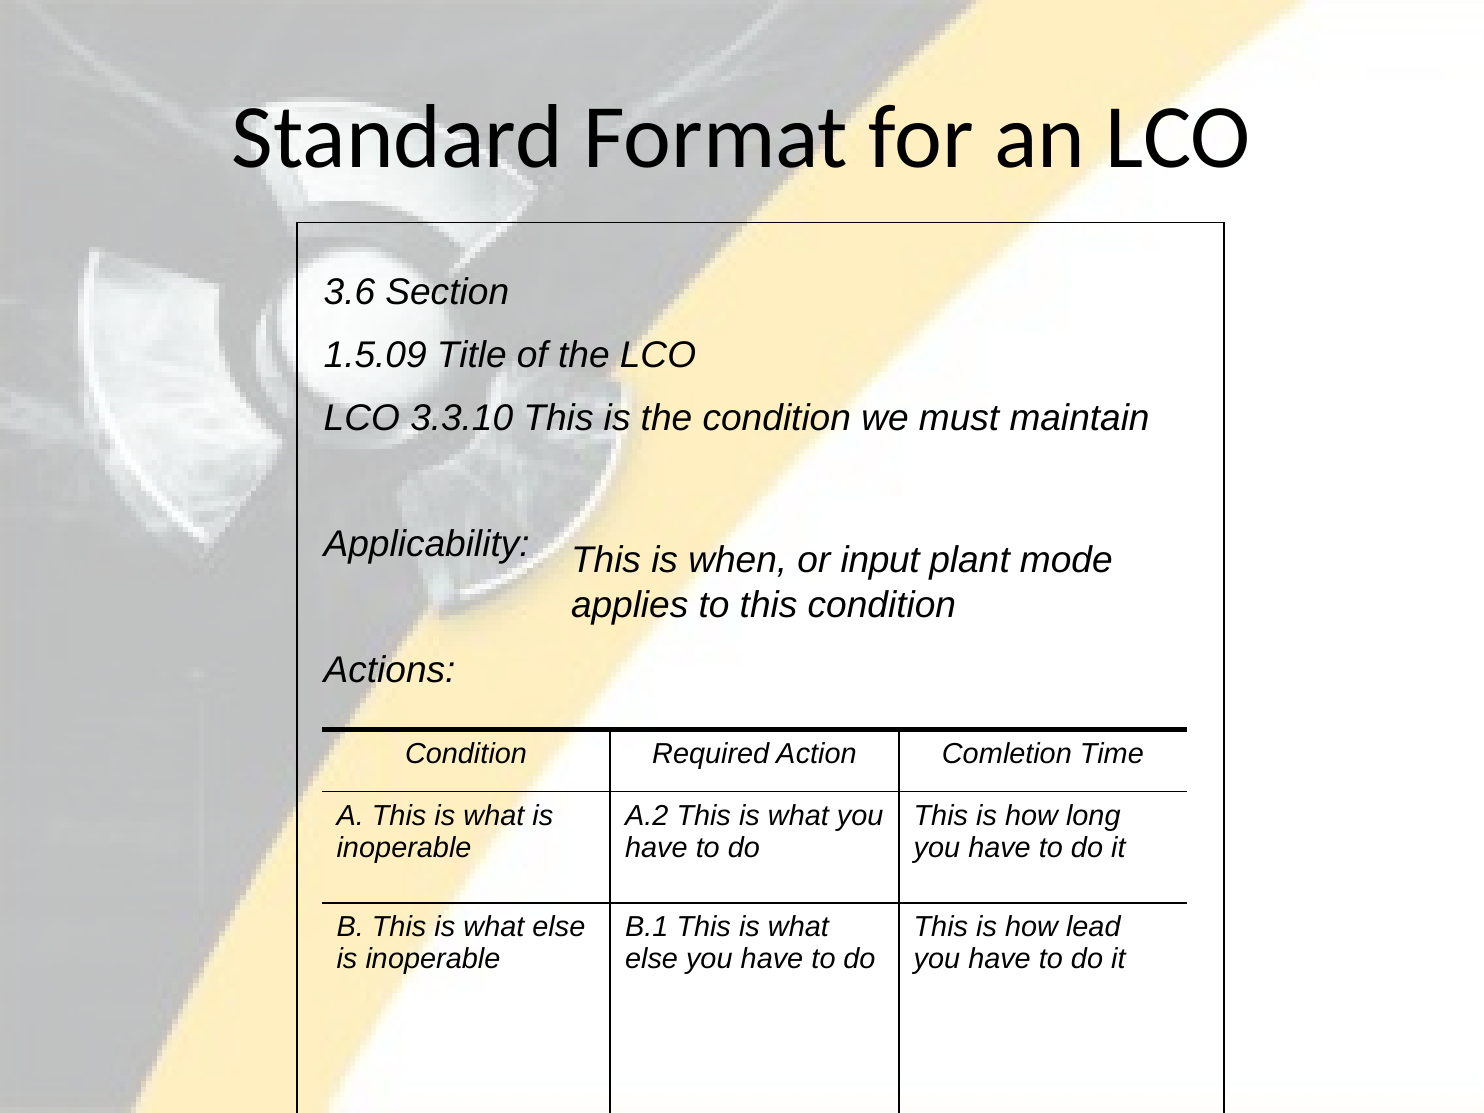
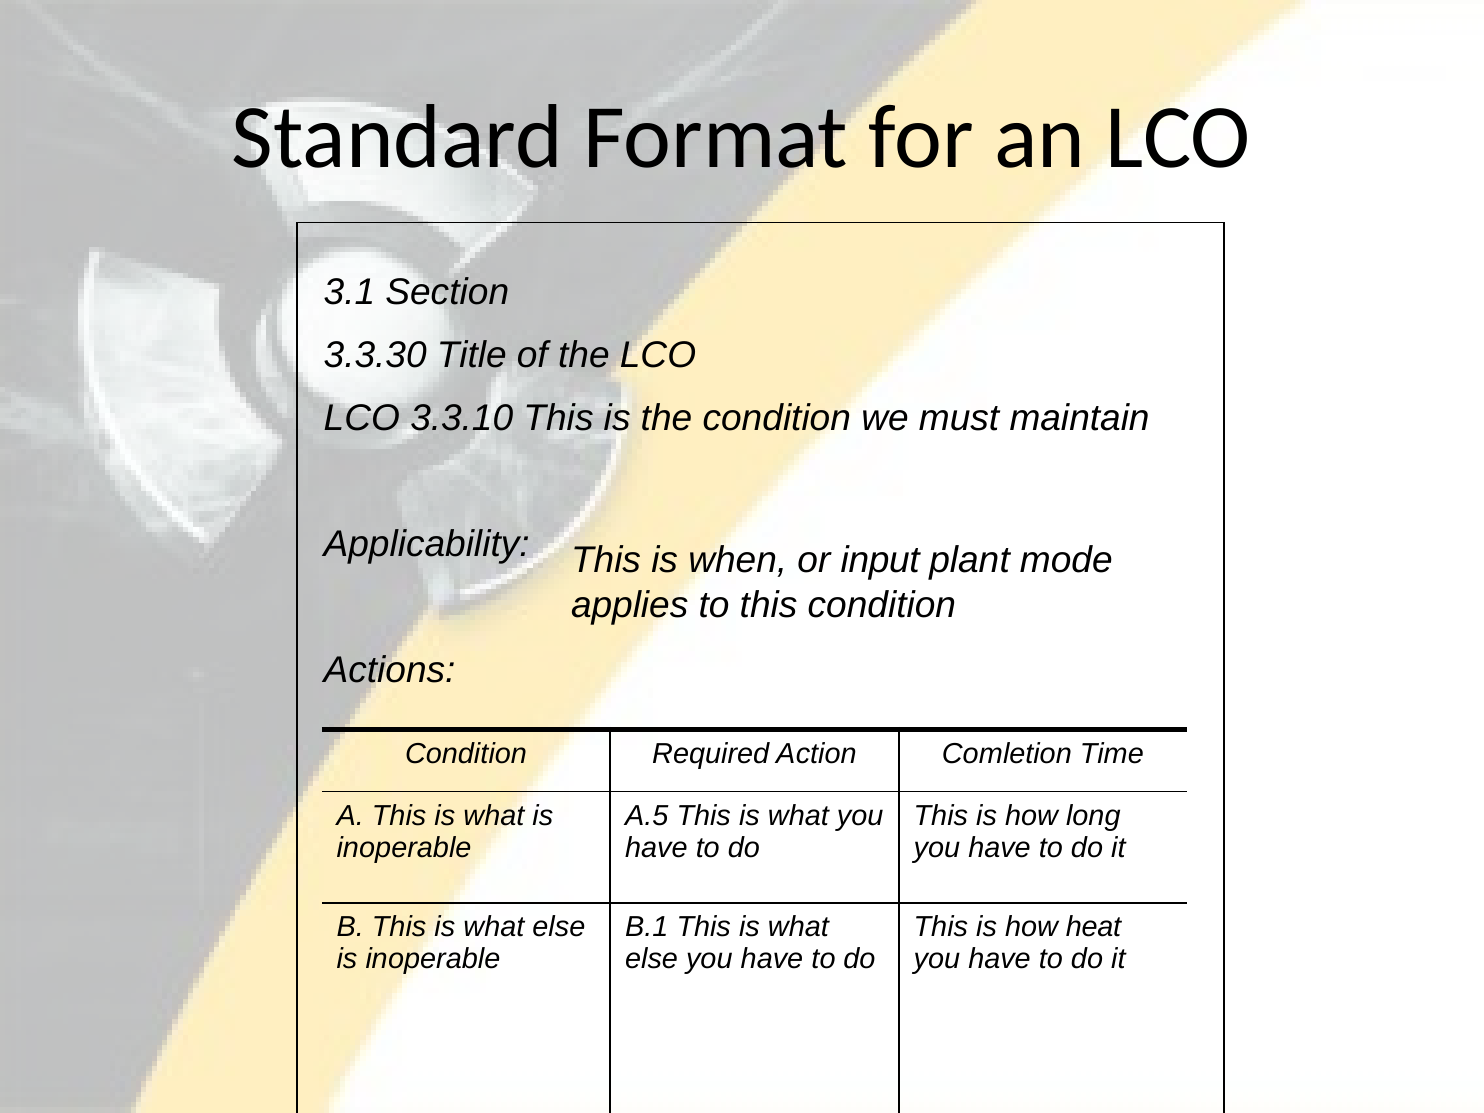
3.6: 3.6 -> 3.1 (349, 292)
1.5.09: 1.5.09 -> 3.3.30 (375, 355)
A.2: A.2 -> A.5 (647, 816)
lead: lead -> heat (1093, 927)
